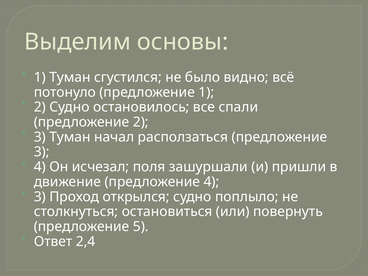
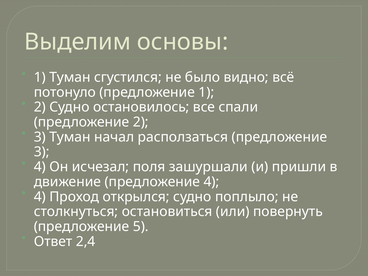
3: 3 -> 4 (40, 197)
